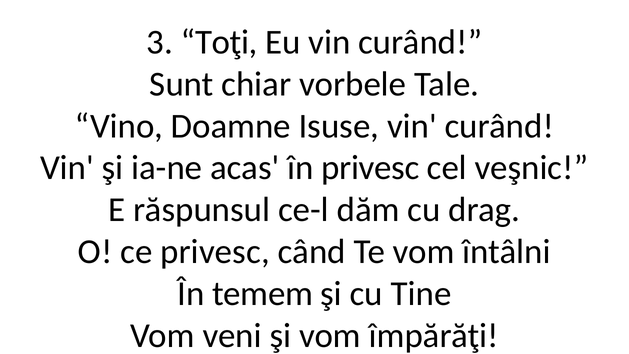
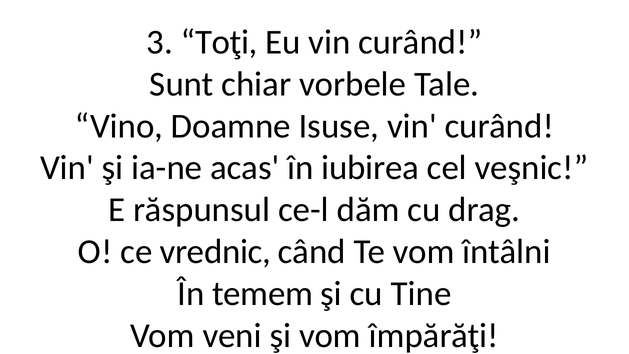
în privesc: privesc -> iubirea (370, 168)
ce privesc: privesc -> vrednic (215, 252)
